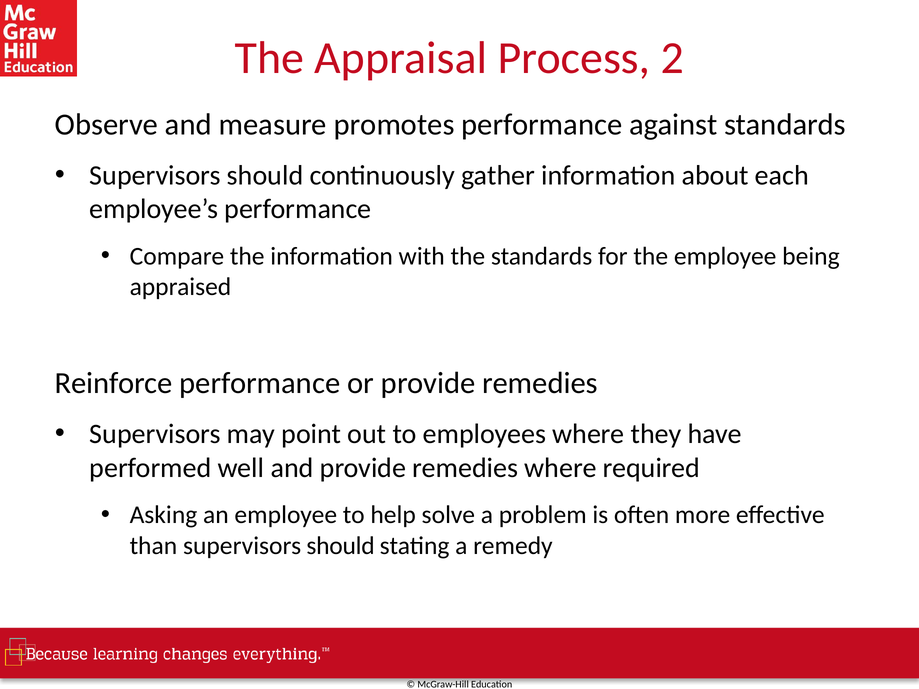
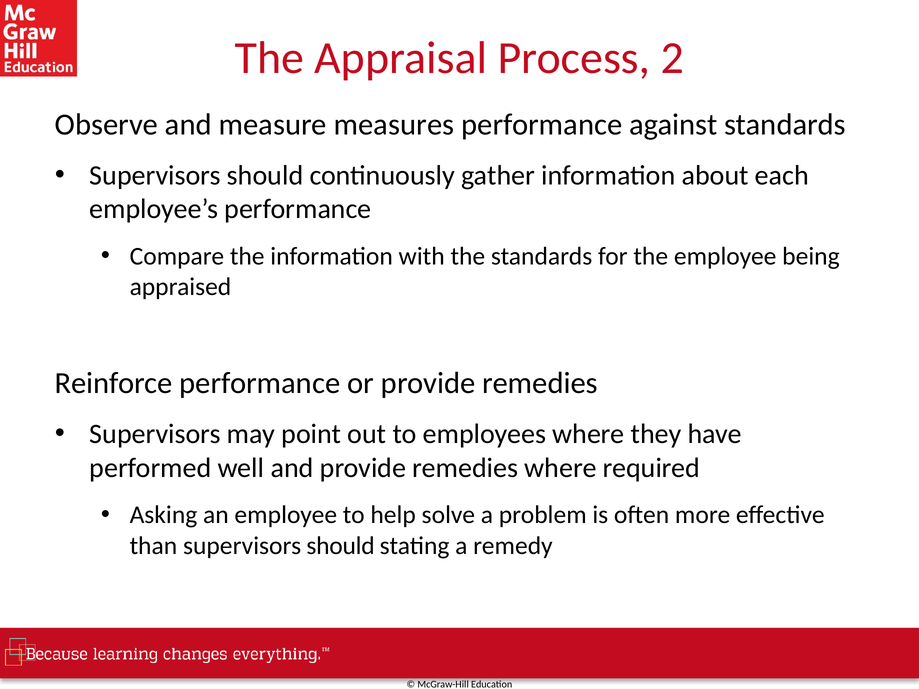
promotes: promotes -> measures (394, 125)
